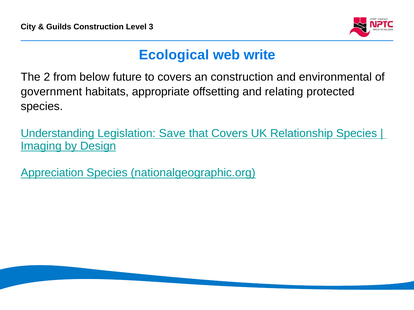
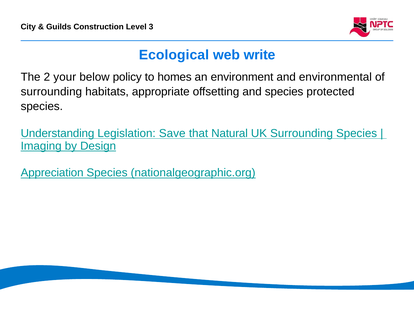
from: from -> your (65, 77)
future: future -> policy (127, 77)
to covers: covers -> homes (175, 77)
an construction: construction -> environment (242, 77)
government: government -> surrounding (51, 92)
and relating: relating -> species (284, 92)
that Covers: Covers -> Natural (230, 134)
UK Relationship: Relationship -> Surrounding (302, 134)
